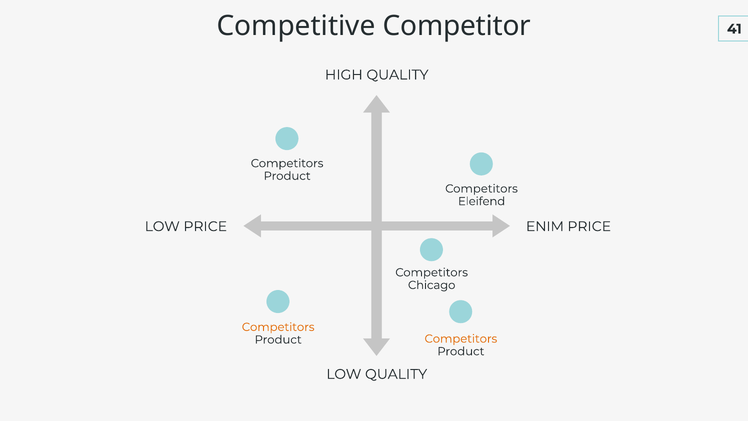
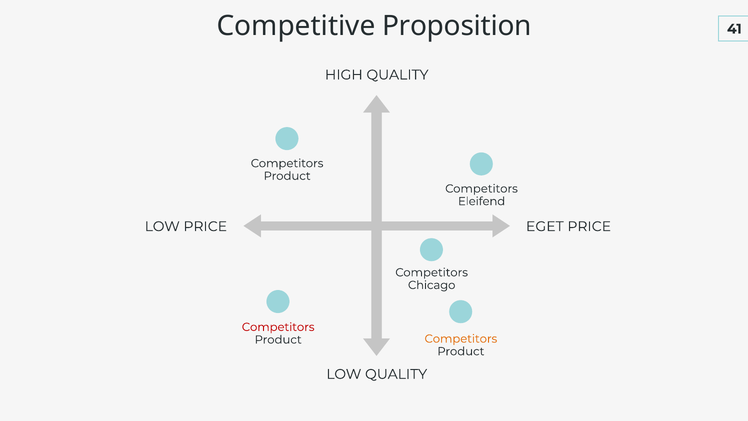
Competitor: Competitor -> Proposition (457, 26)
ENIM: ENIM -> EGET (545, 226)
Competitors colour: orange -> red (278, 327)
